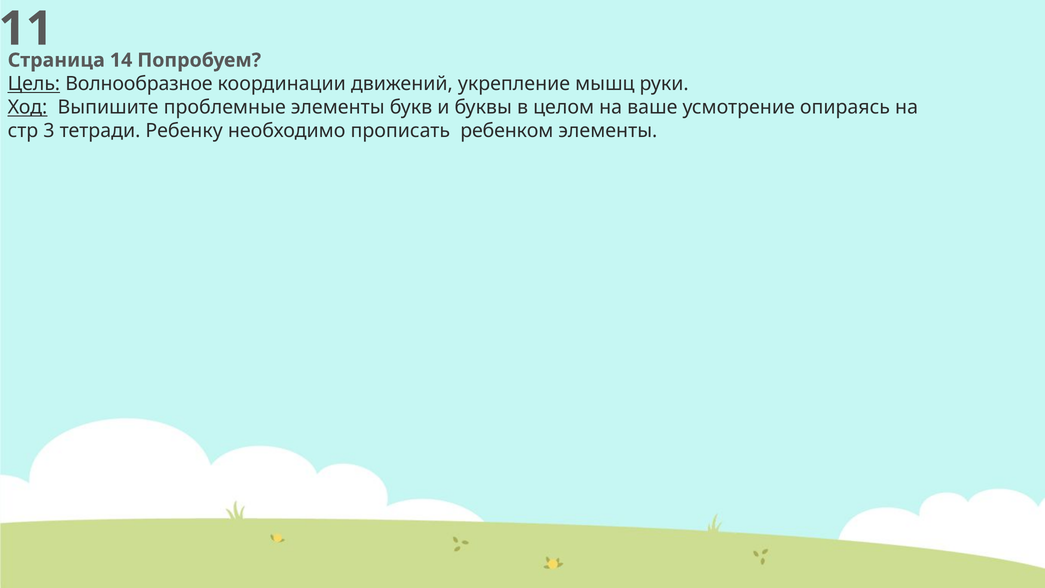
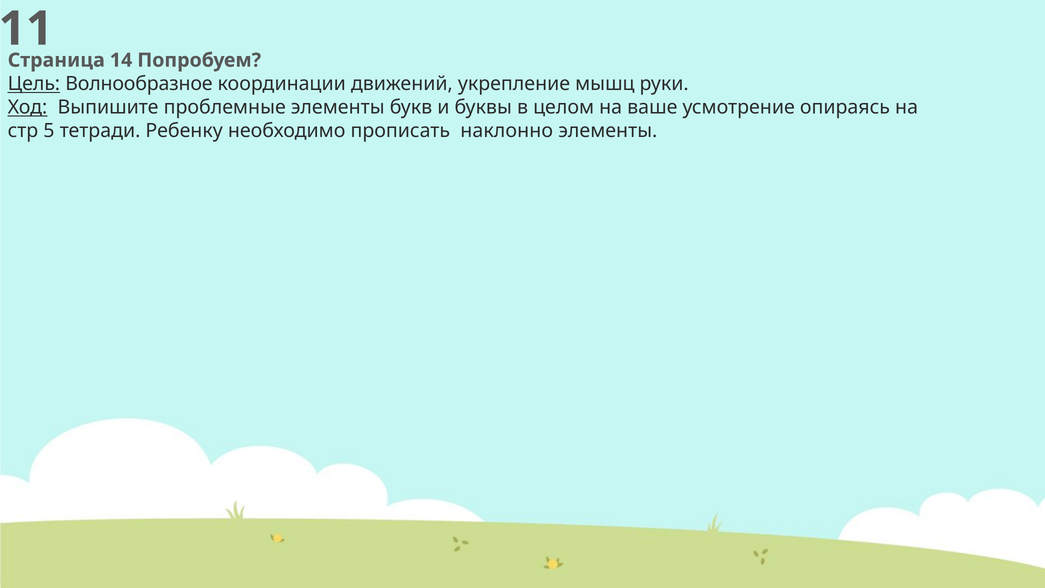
3: 3 -> 5 (49, 131)
ребенком: ребенком -> наклонно (507, 131)
